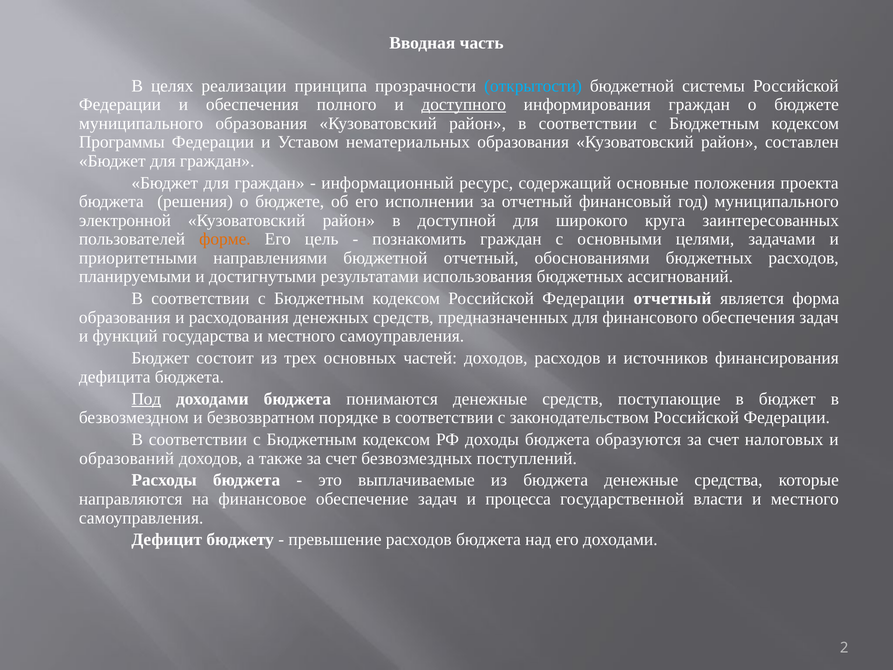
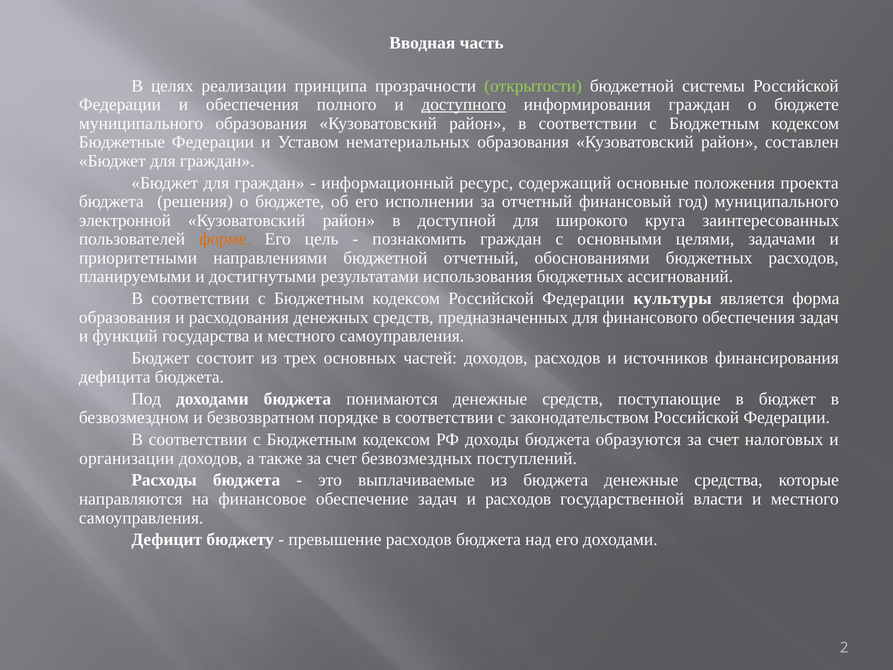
открытости colour: light blue -> light green (533, 86)
Программы: Программы -> Бюджетные (122, 142)
Федерации отчетный: отчетный -> культуры (673, 299)
Под underline: present -> none (146, 399)
образований: образований -> организации (127, 458)
и процесса: процесса -> расходов (518, 499)
